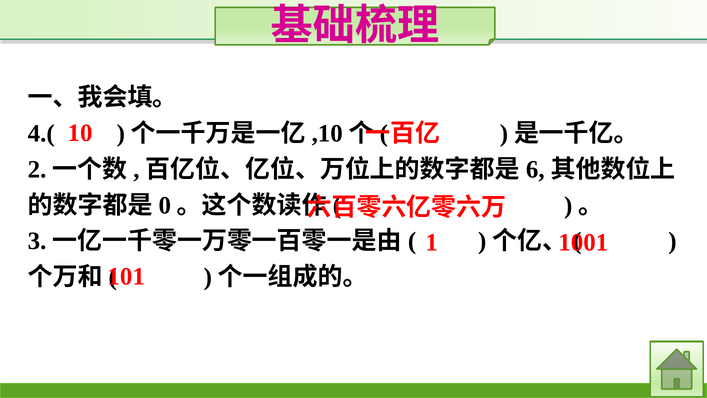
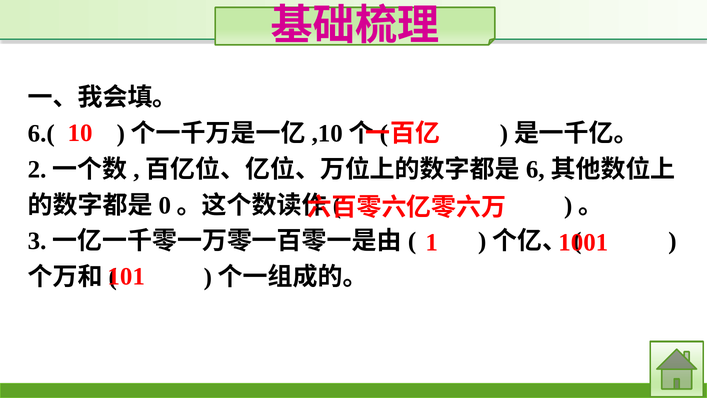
4.(: 4.( -> 6.( (41, 133)
